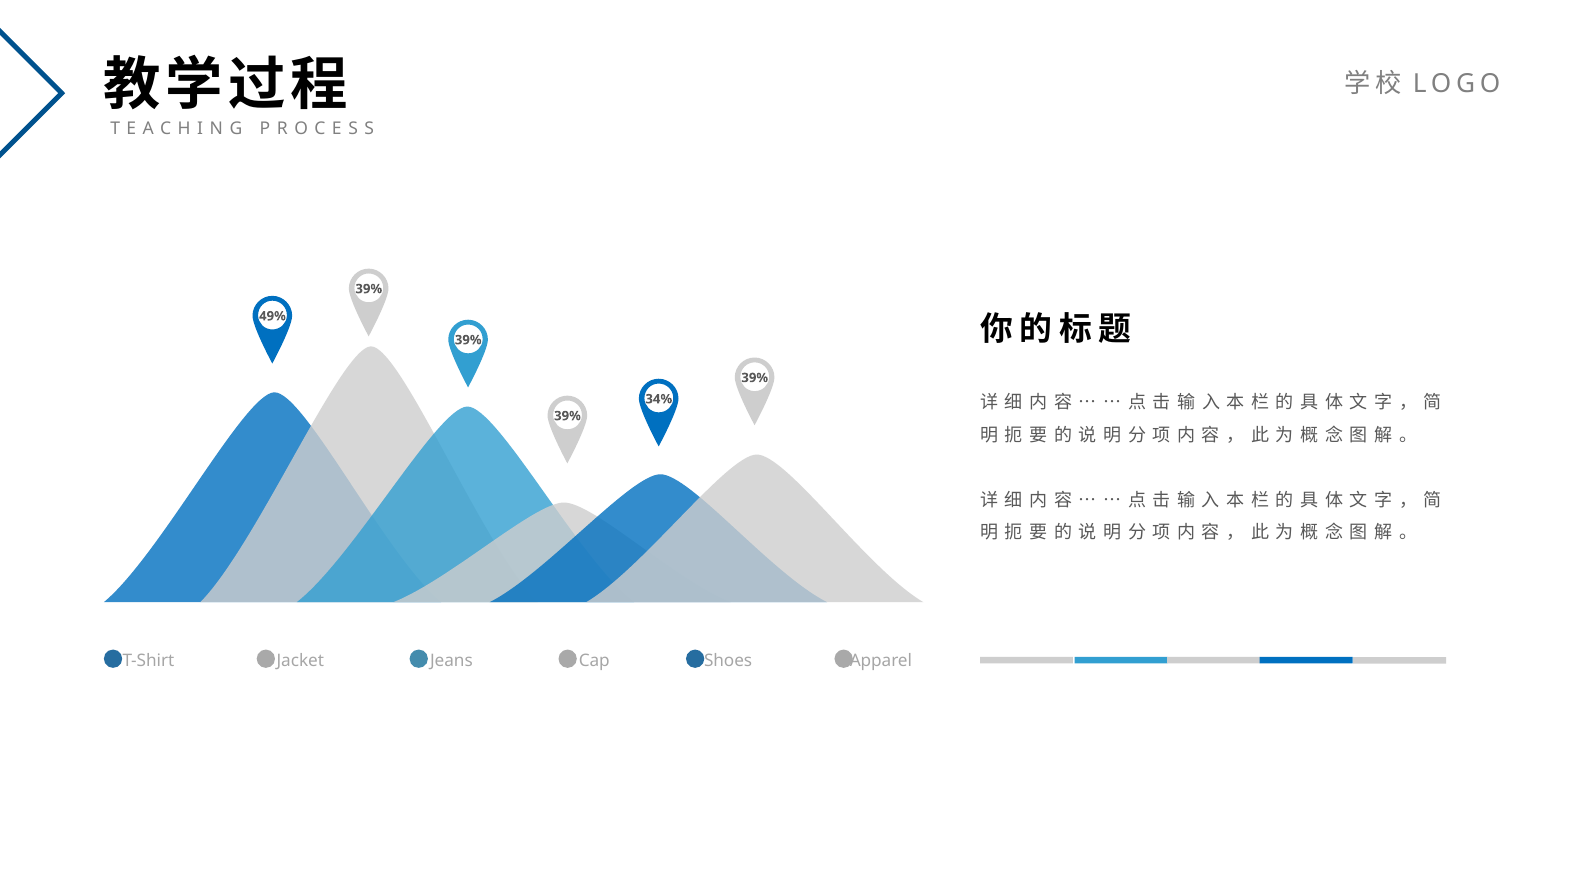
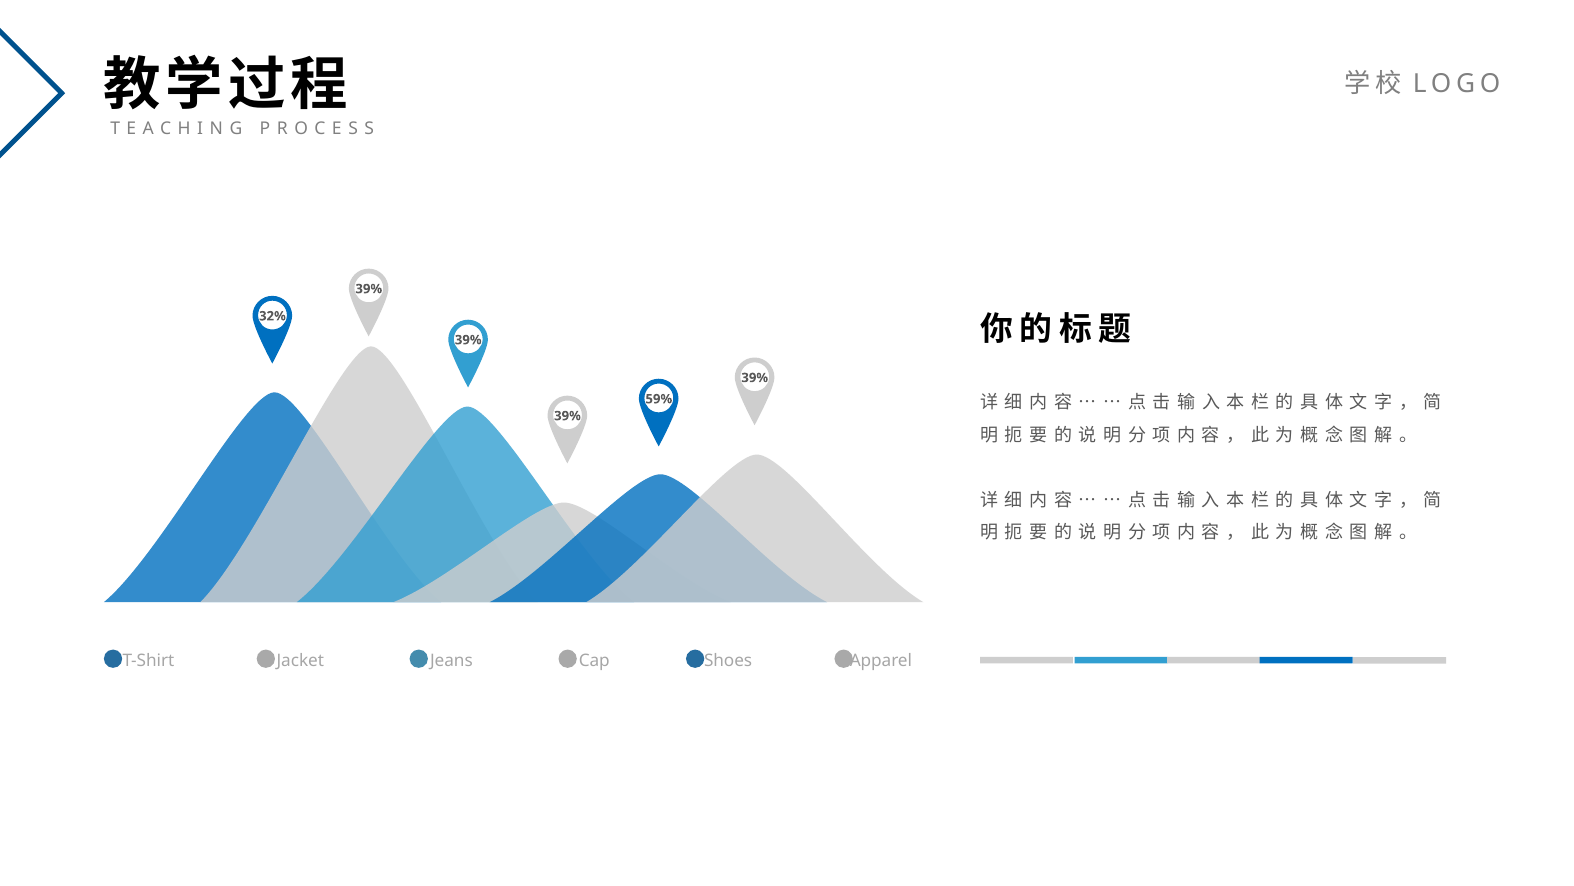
49%: 49% -> 32% (272, 316)
34%: 34% -> 59% (659, 399)
